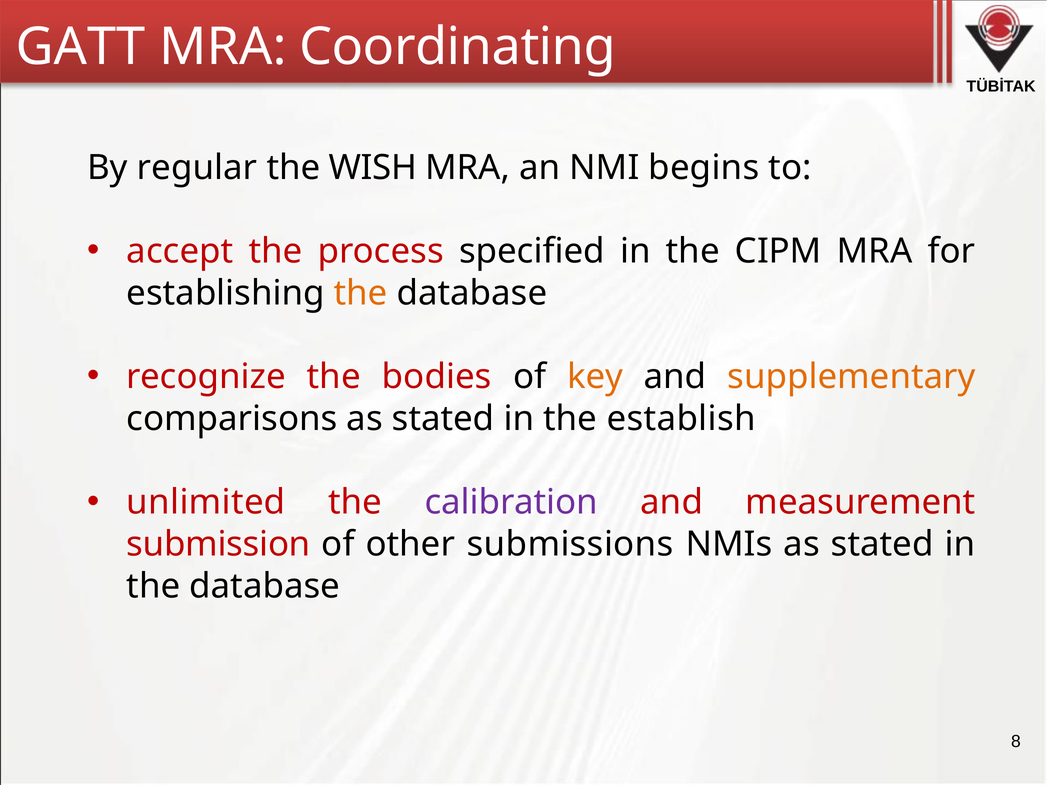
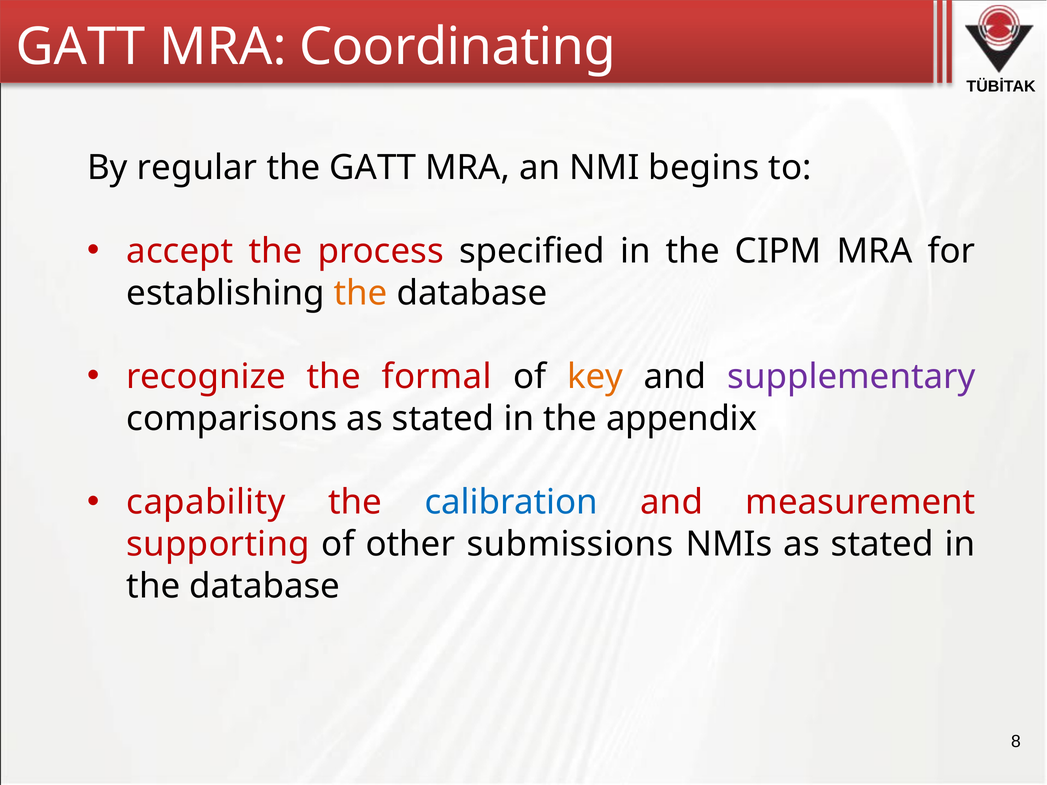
the WISH: WISH -> GATT (373, 168)
bodies: bodies -> formal (437, 377)
supplementary colour: orange -> purple (851, 377)
establish: establish -> appendix (682, 419)
unlimited: unlimited -> capability (206, 503)
calibration colour: purple -> blue (511, 503)
submission: submission -> supporting (218, 544)
